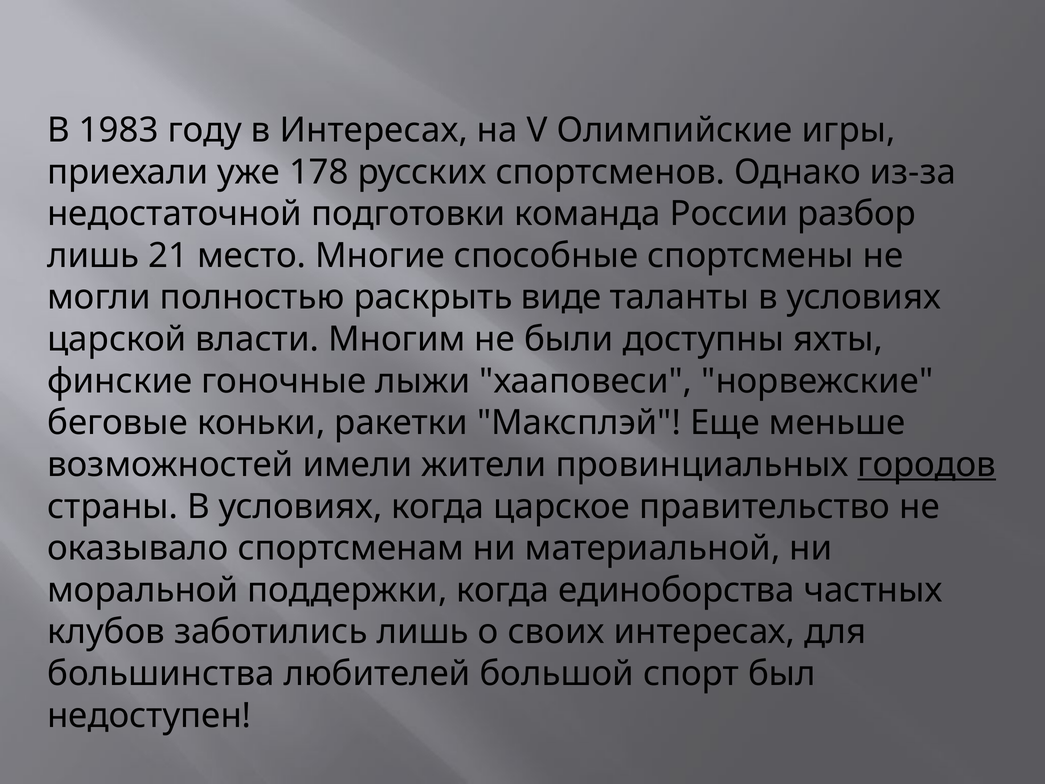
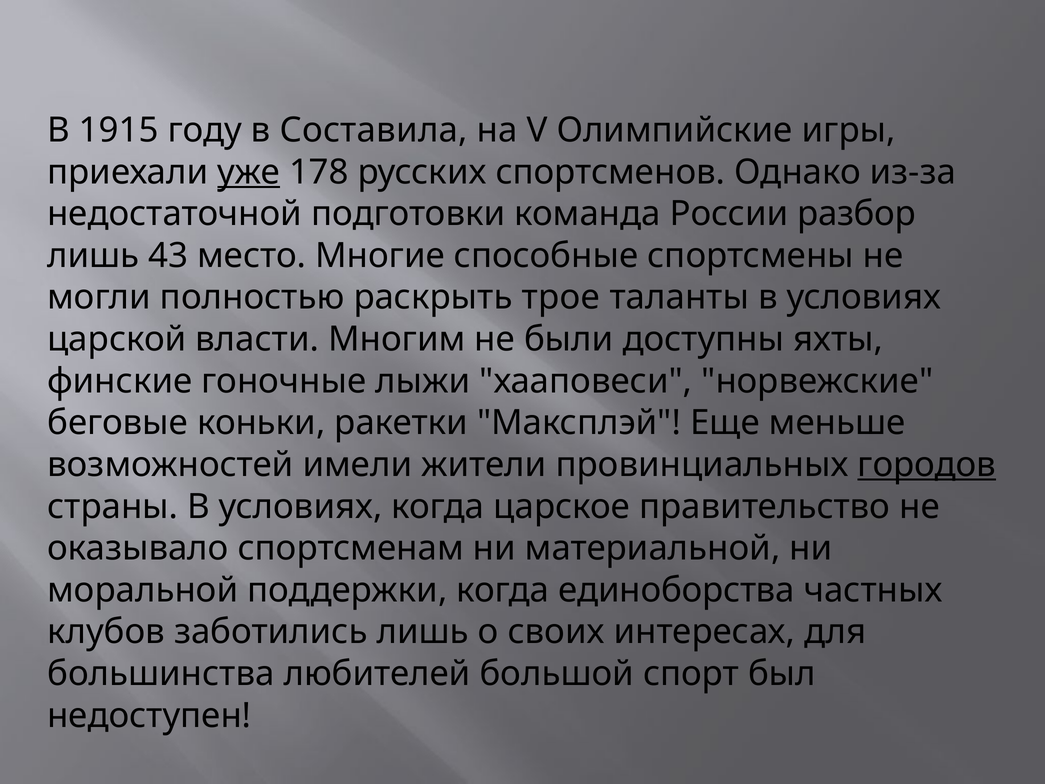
1983: 1983 -> 1915 (119, 130)
в Интересах: Интересах -> Составила (374, 130)
уже underline: none -> present (249, 172)
21: 21 -> 43 (168, 256)
виде: виде -> трое (561, 297)
